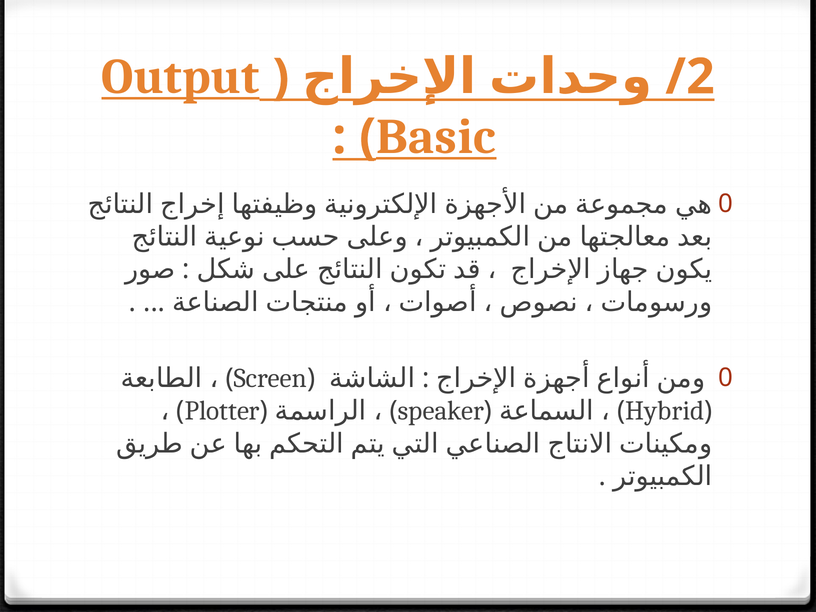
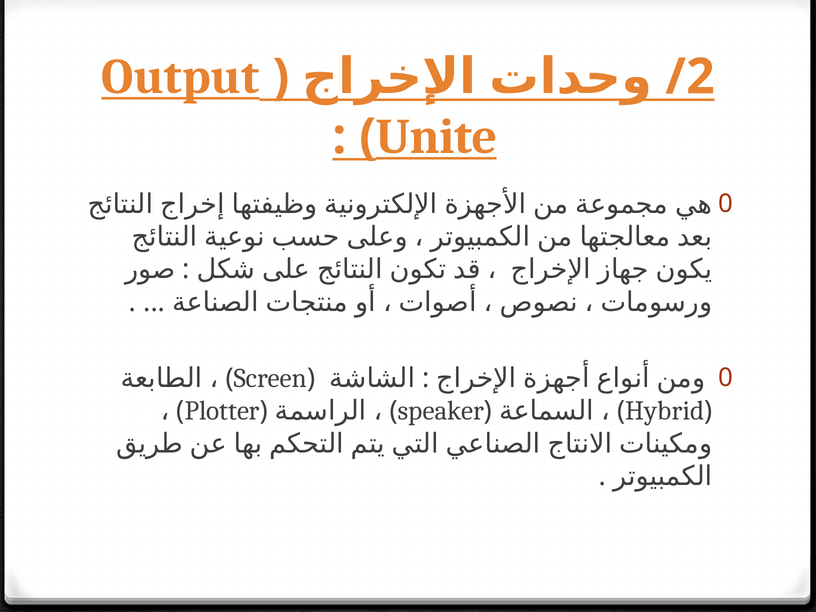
Basic: Basic -> Unite (437, 137)
